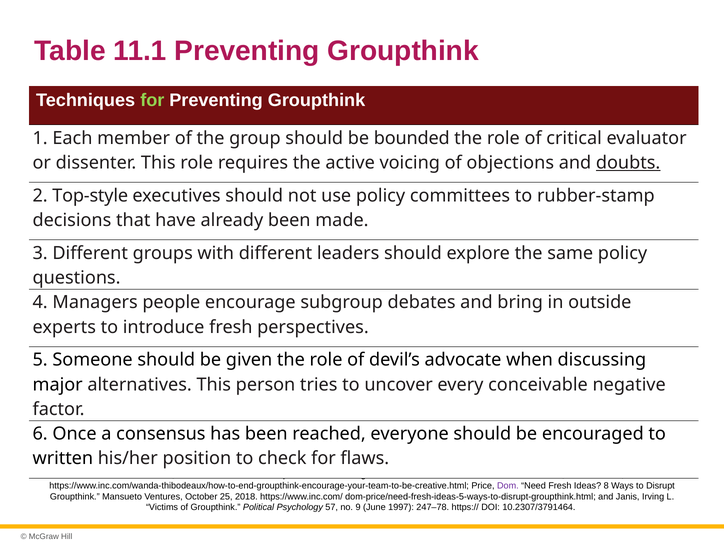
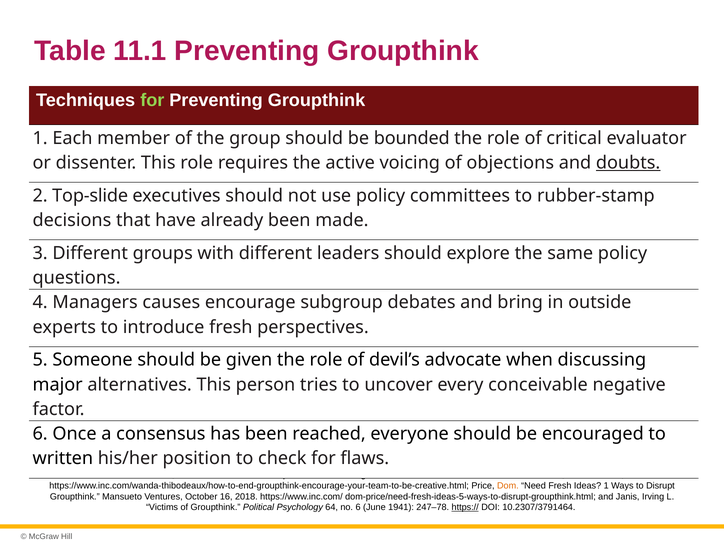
Top-style: Top-style -> Top-slide (90, 196)
people: people -> causes (171, 302)
Dom colour: purple -> orange (508, 486)
Ideas 8: 8 -> 1 (606, 486)
25: 25 -> 16 (226, 497)
57: 57 -> 64 (332, 507)
no 9: 9 -> 6 (358, 507)
1997: 1997 -> 1941 (401, 507)
https:// underline: none -> present (465, 507)
